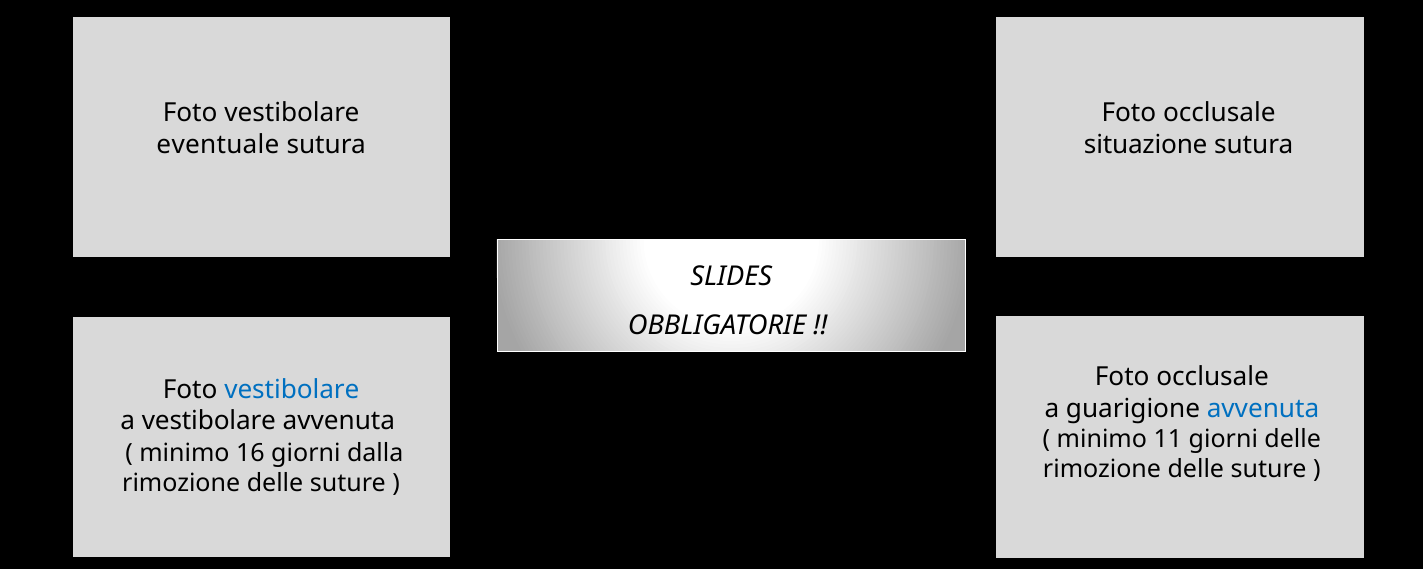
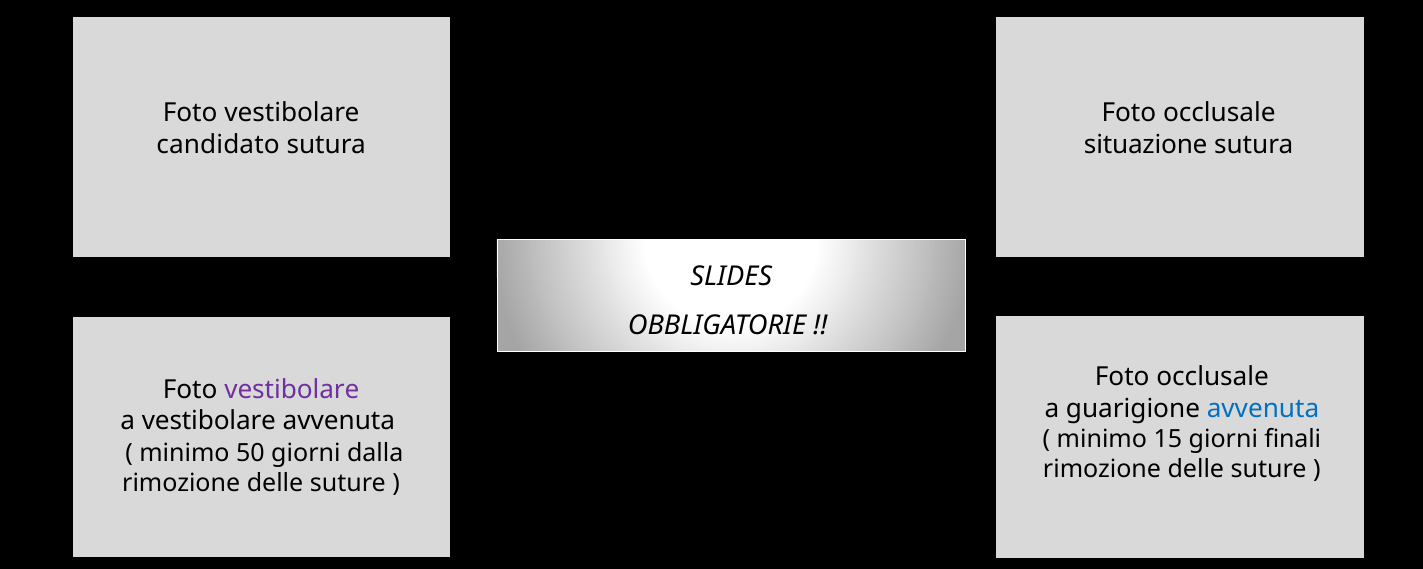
eventuale: eventuale -> candidato (218, 145)
vestibolare colour: blue -> purple (292, 390)
11: 11 -> 15 (1168, 439)
giorni delle: delle -> finali (1293, 439)
16: 16 -> 50 (250, 453)
